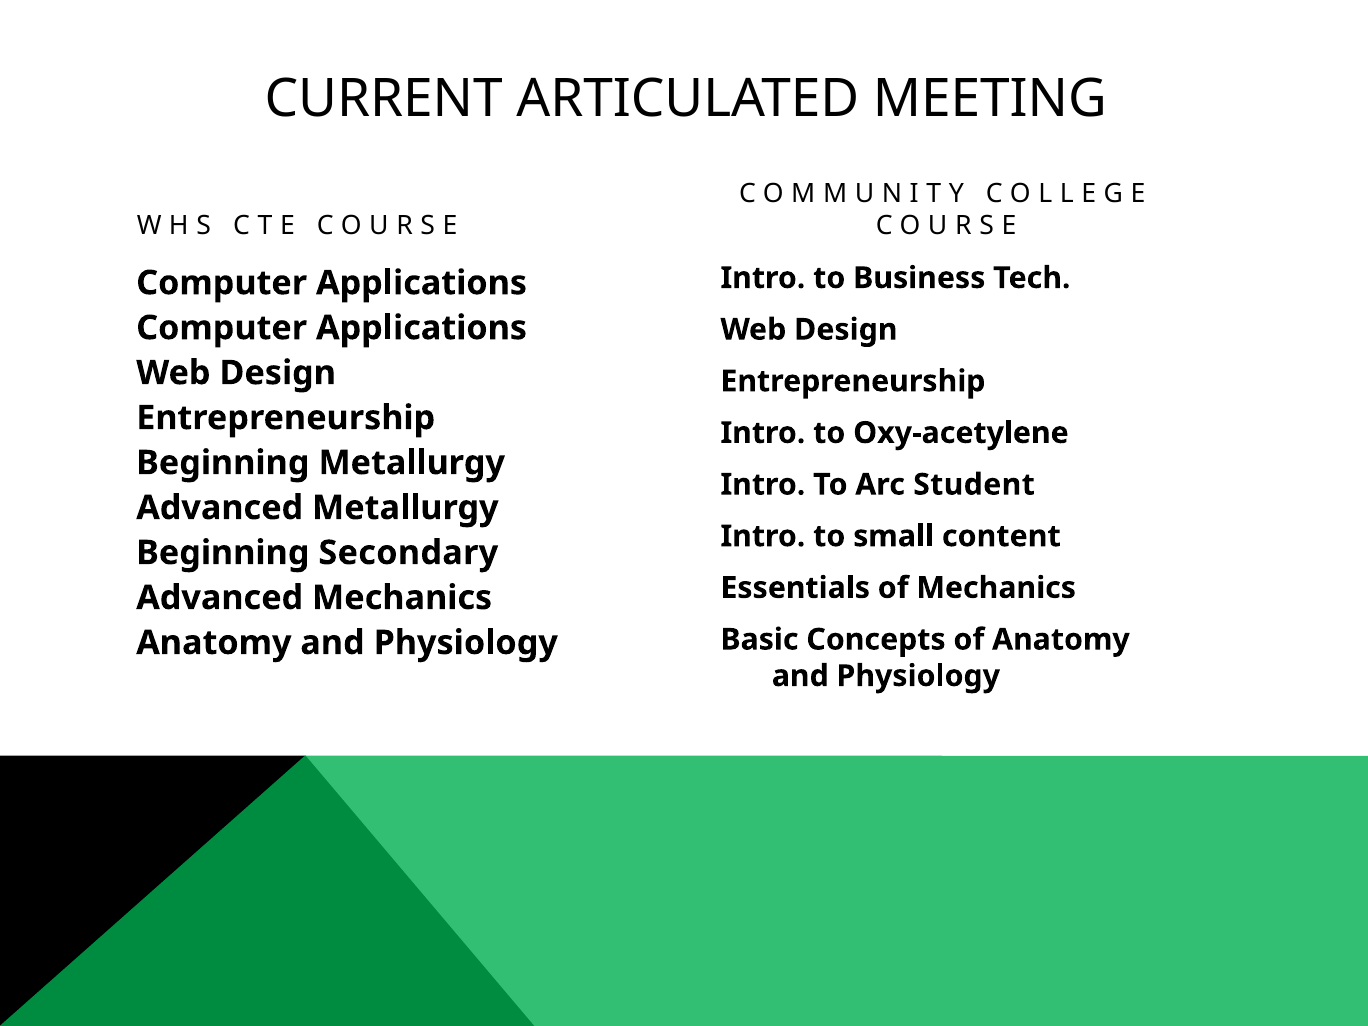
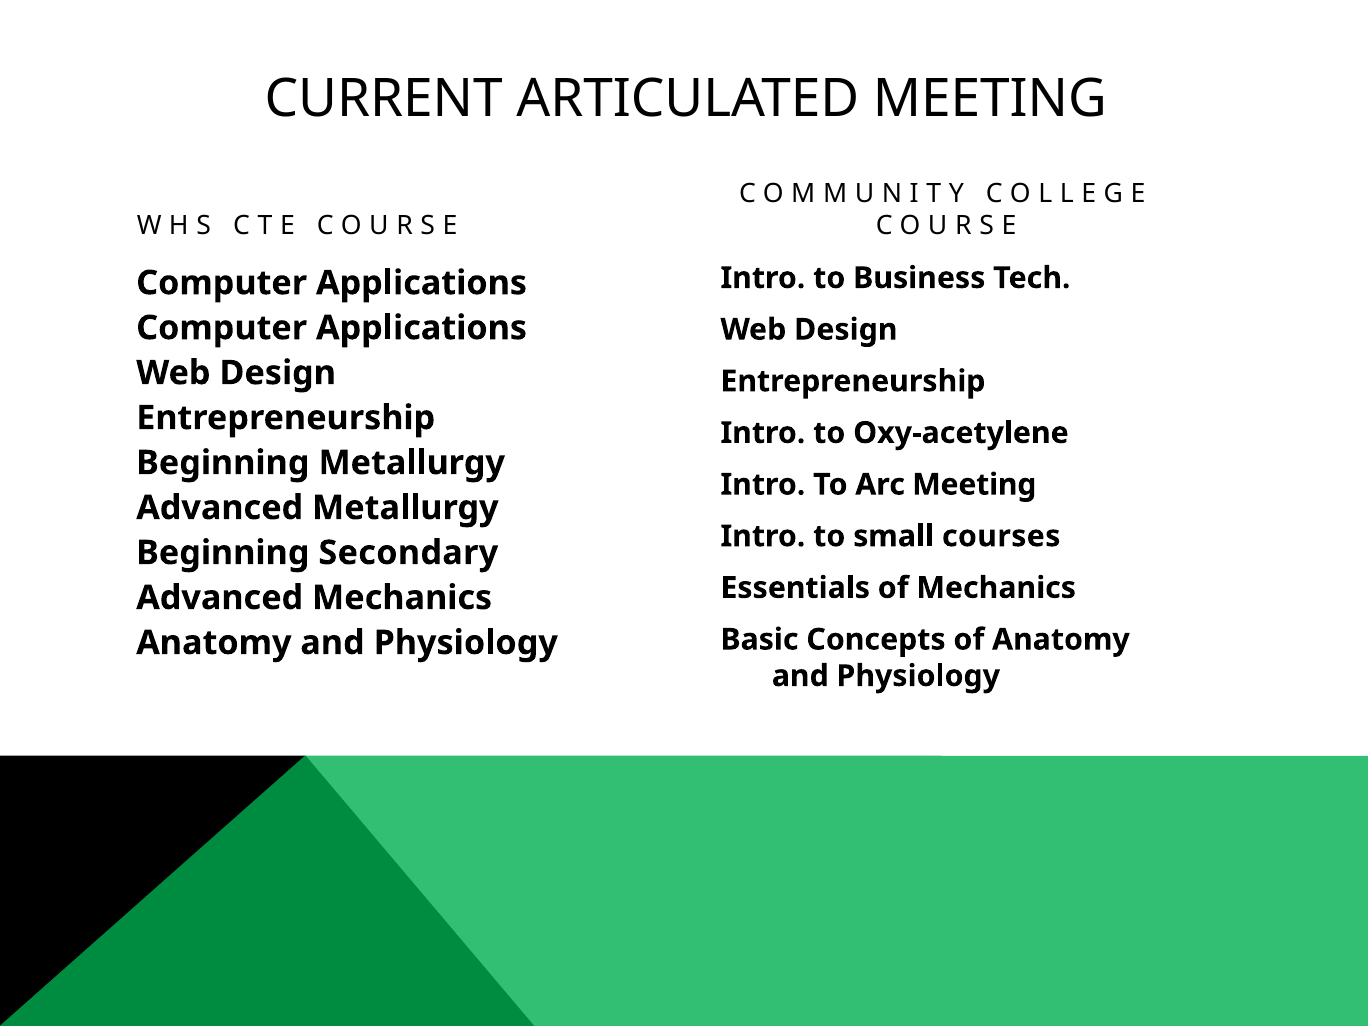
Arc Student: Student -> Meeting (974, 485)
content: content -> courses (1001, 536)
